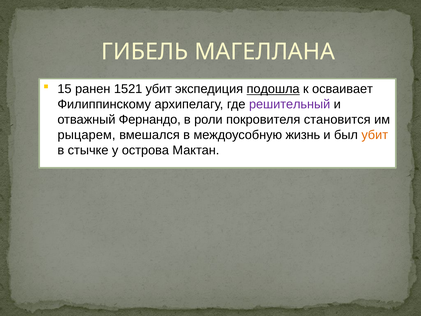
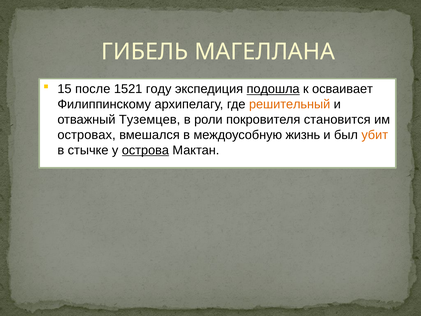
ранен: ранен -> после (93, 89)
1521 убит: убит -> году (159, 89)
решительный colour: purple -> orange (290, 104)
Фернандо: Фернандо -> Туземцев (150, 120)
рыцарем: рыцарем -> островах (87, 135)
острова underline: none -> present (145, 150)
